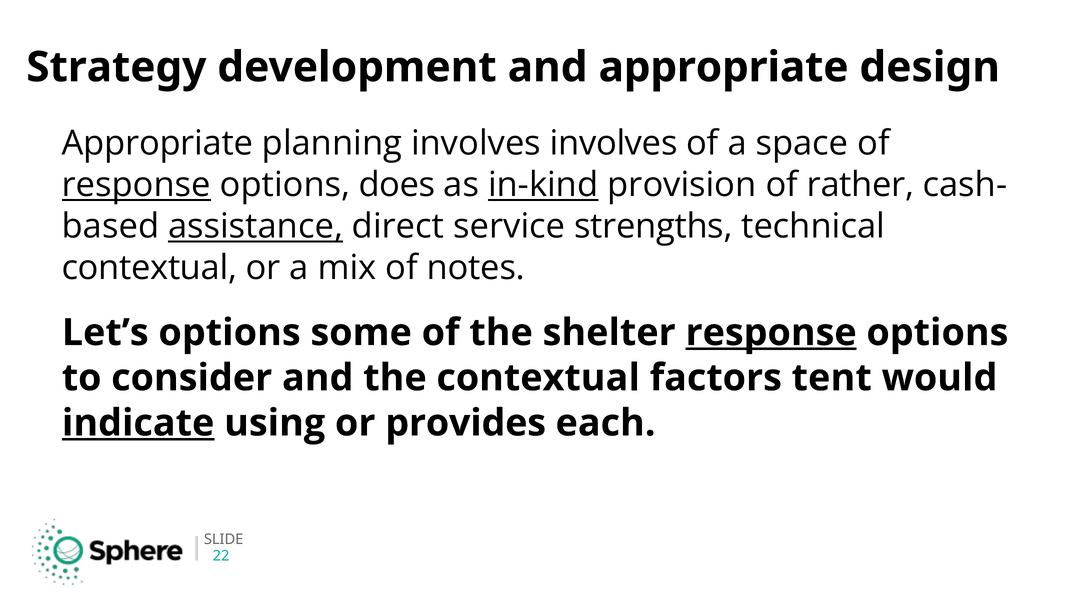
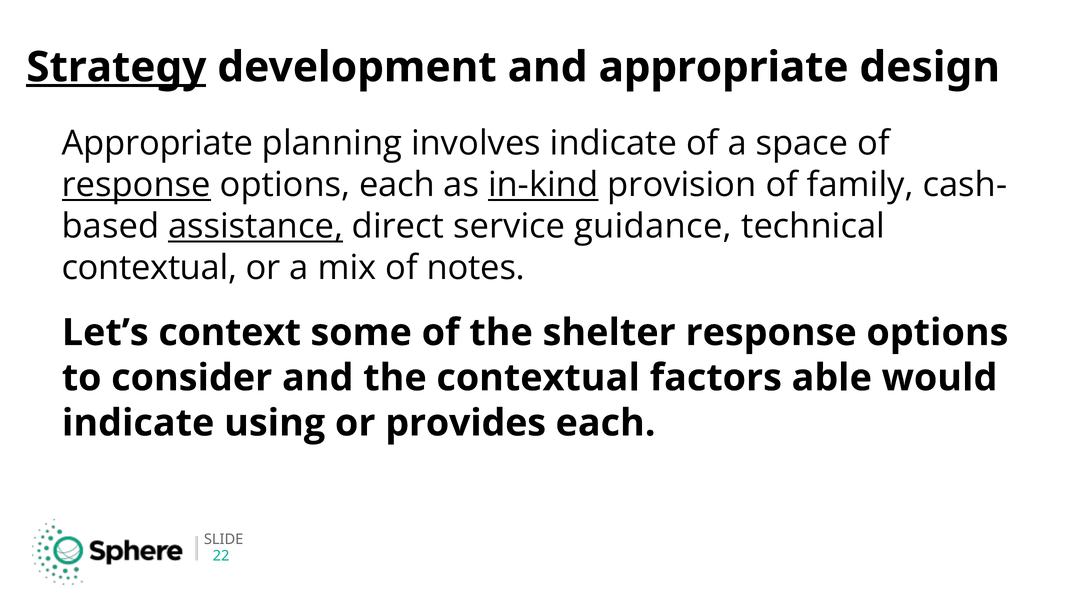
Strategy underline: none -> present (116, 67)
involves involves: involves -> indicate (614, 144)
options does: does -> each (397, 185)
rather: rather -> family (860, 185)
strengths: strengths -> guidance (653, 227)
Let’s options: options -> context (230, 333)
response underline: present -> none (771, 333)
tent: tent -> able (832, 378)
indicate underline: present -> none (138, 423)
